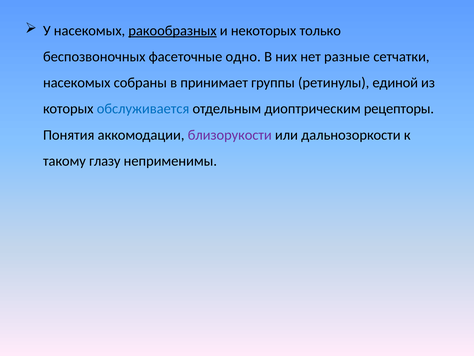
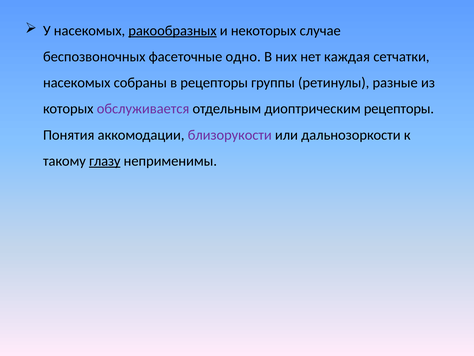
только: только -> случае (320, 31)
разные: разные -> каждая (347, 57)
в принимает: принимает -> рецепторы (214, 83)
единой: единой -> разные (395, 83)
обслуживается colour: blue -> purple (143, 109)
глазу underline: none -> present (105, 161)
